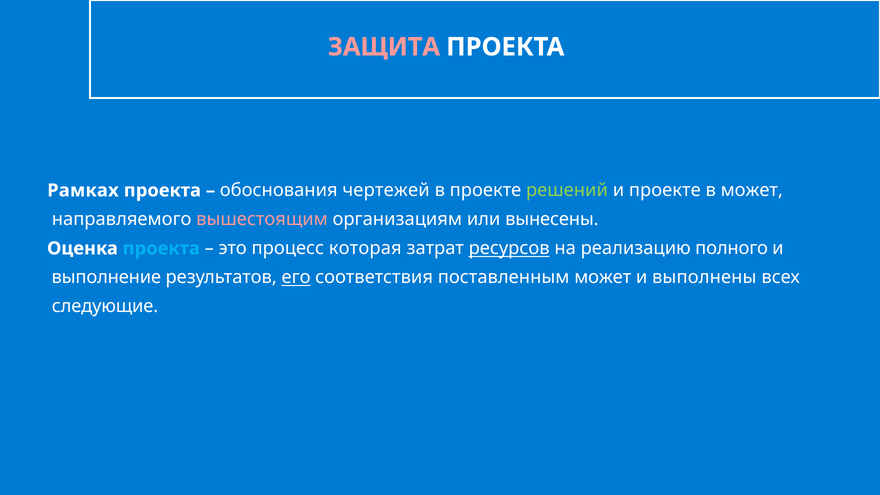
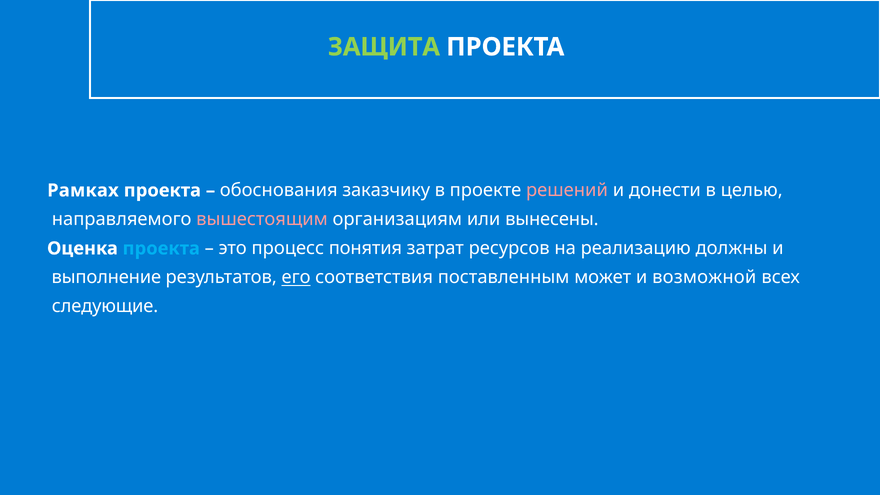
ЗАЩИТА colour: pink -> light green (384, 47)
чертежей: чертежей -> заказчику (386, 190)
решений colour: light green -> pink (567, 190)
и проекте: проекте -> донести (665, 190)
в может: может -> целью (752, 190)
которая: которая -> понятия (365, 248)
ресурсов underline: present -> none (509, 248)
полного: полного -> должны (732, 248)
выполнены: выполнены -> возможной (704, 277)
